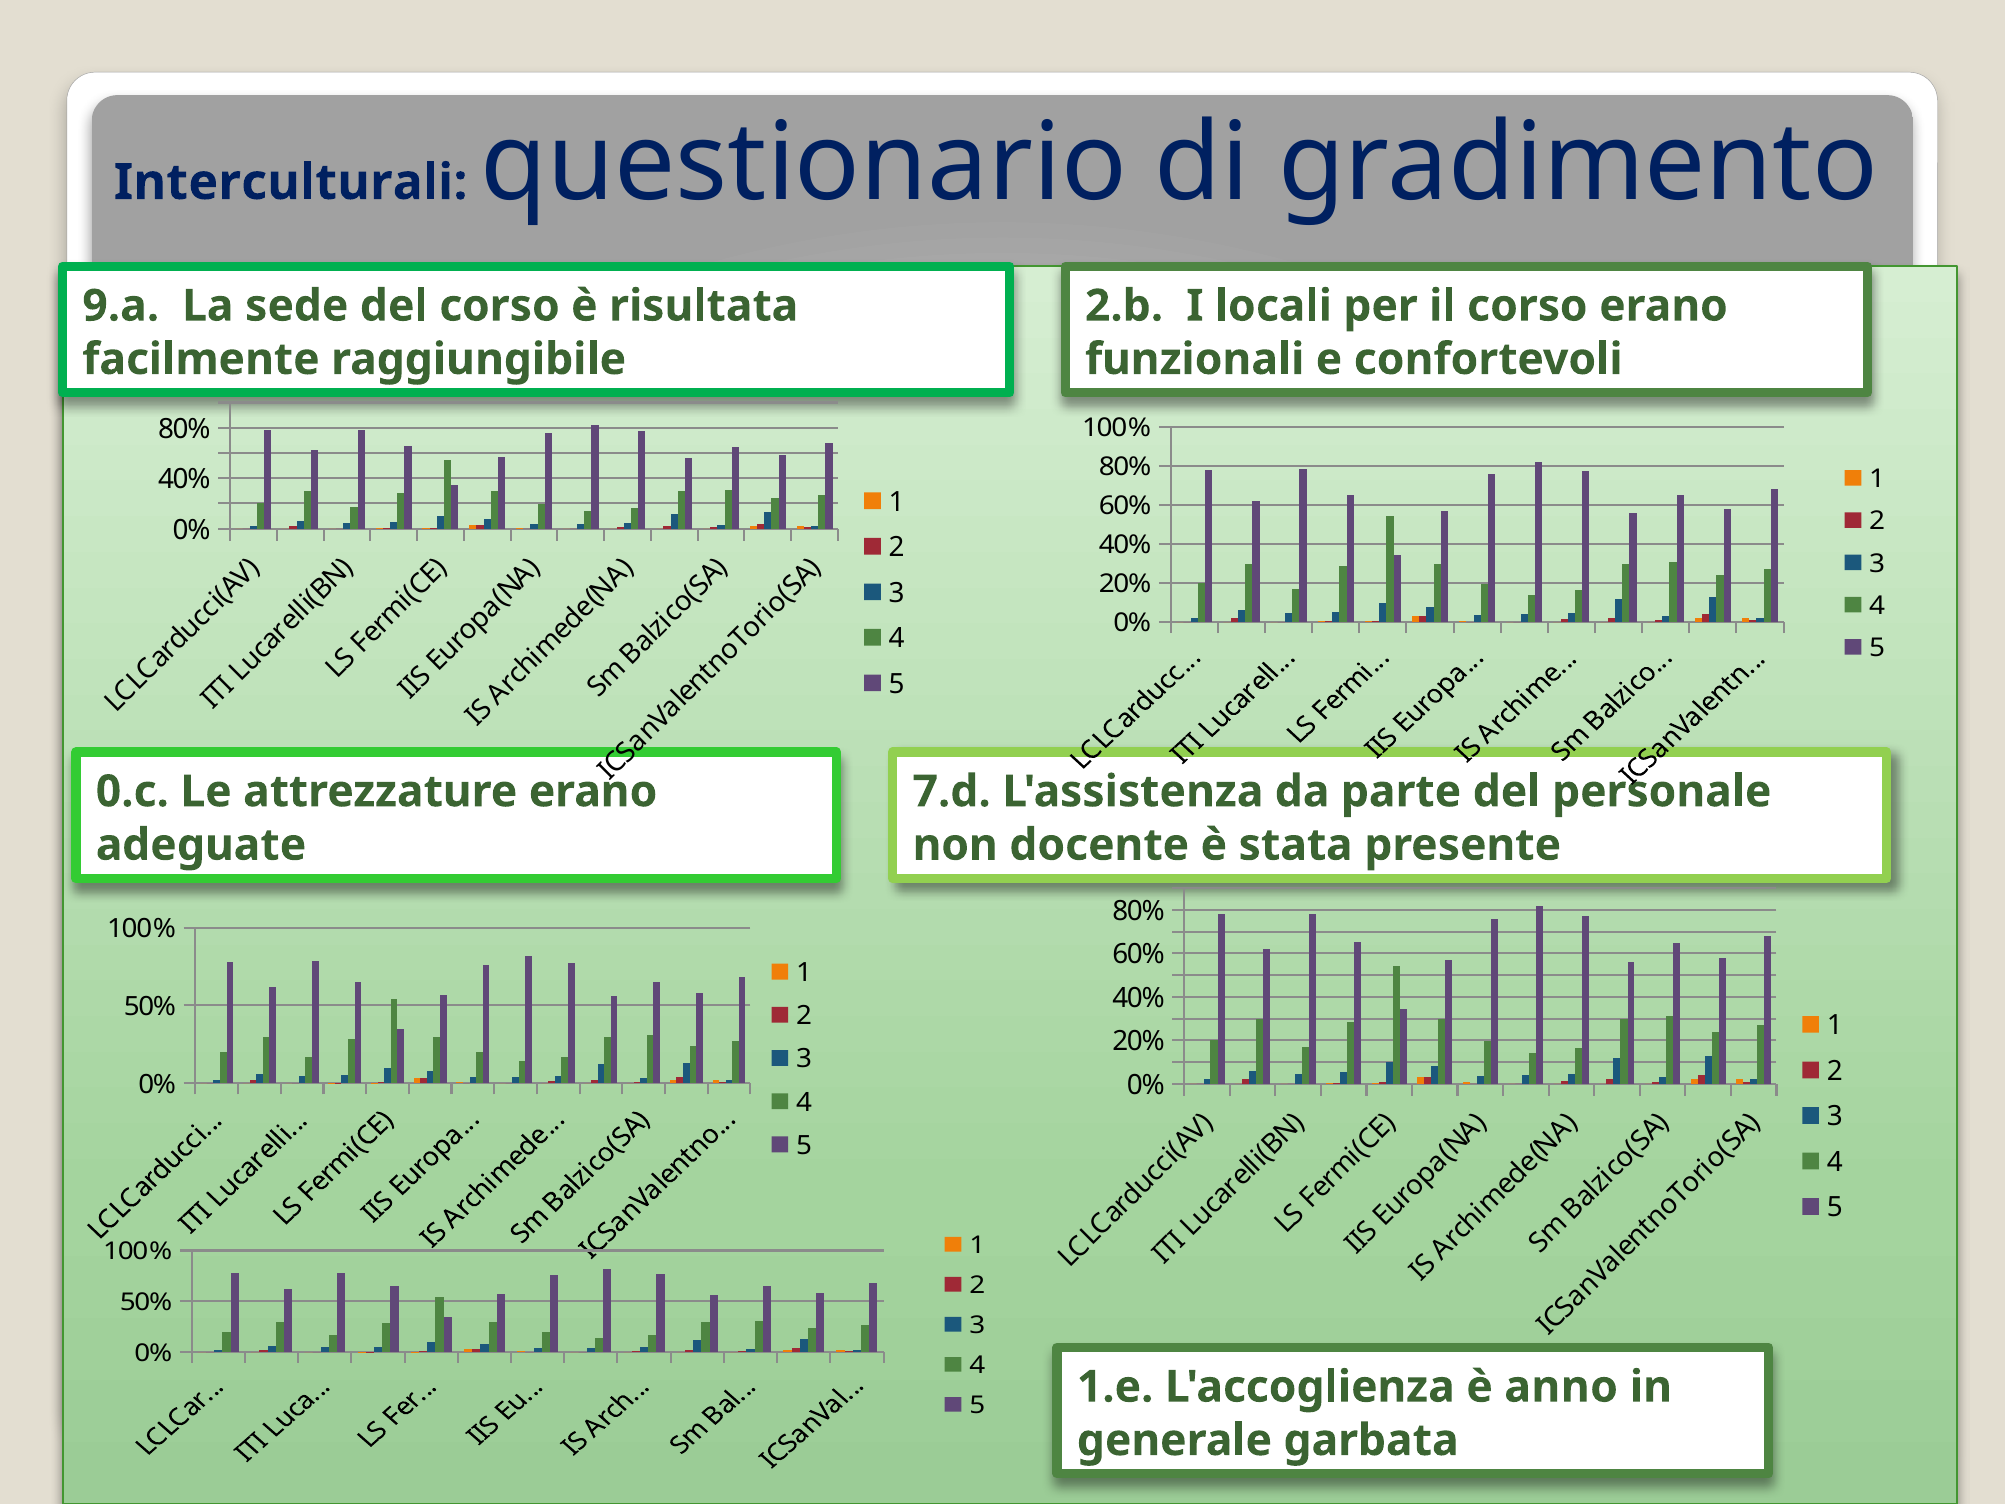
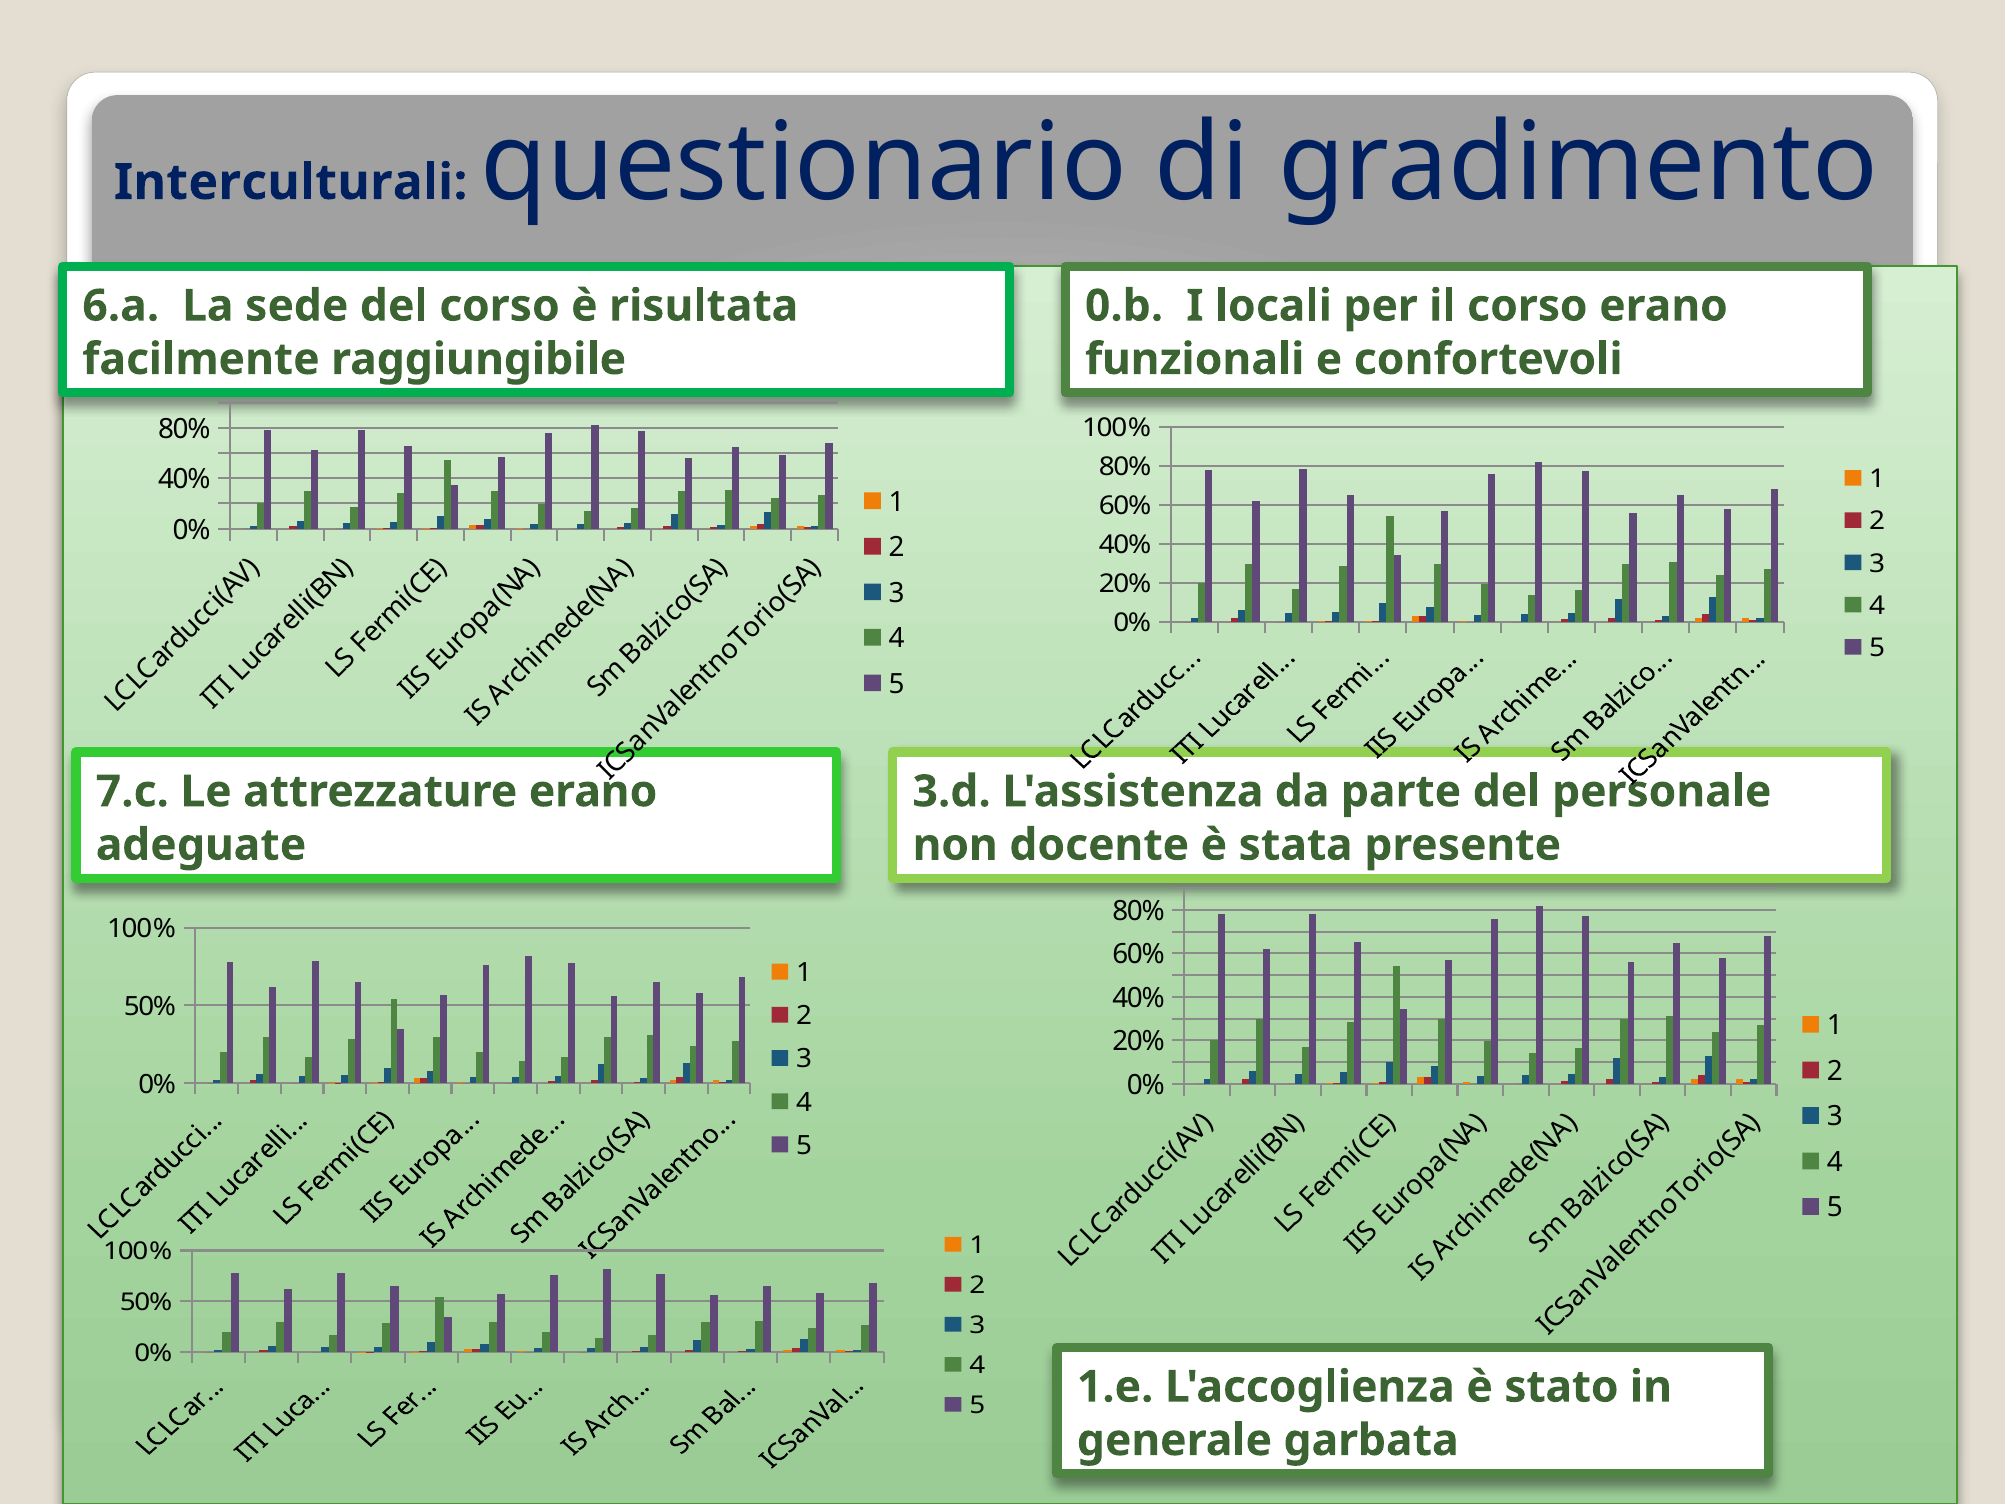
9.a: 9.a -> 6.a (121, 306)
2.b: 2.b -> 0.b (1124, 306)
0.c: 0.c -> 7.c (132, 791)
7.d: 7.d -> 3.d (952, 791)
anno: anno -> stato (1561, 1387)
